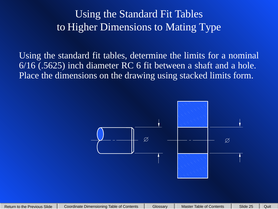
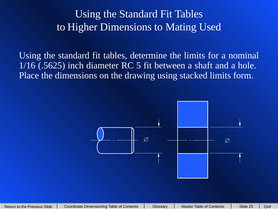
Type: Type -> Used (210, 27)
6/16: 6/16 -> 1/16 (27, 65)
6: 6 -> 5 (139, 65)
